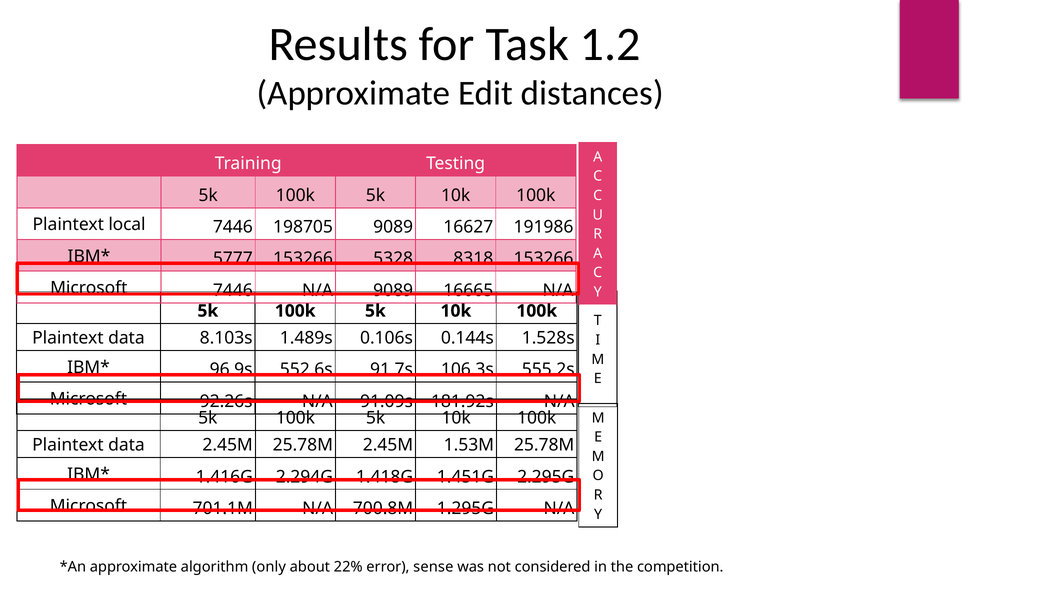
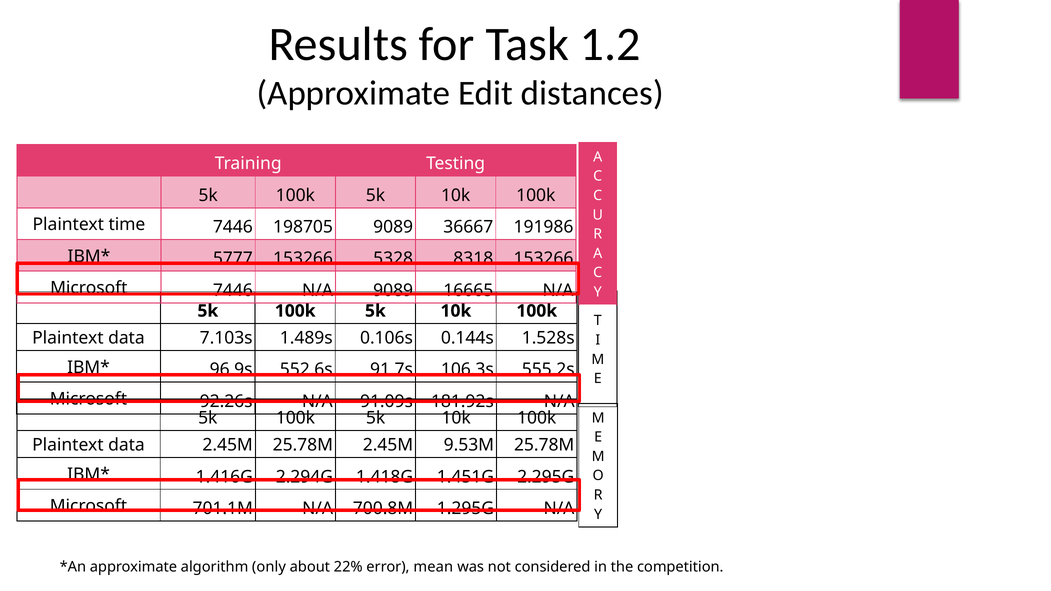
local: local -> time (127, 225)
16627: 16627 -> 36667 (468, 227)
8.103s: 8.103s -> 7.103s (226, 338)
1.53M: 1.53M -> 9.53M (469, 445)
sense: sense -> mean (433, 567)
